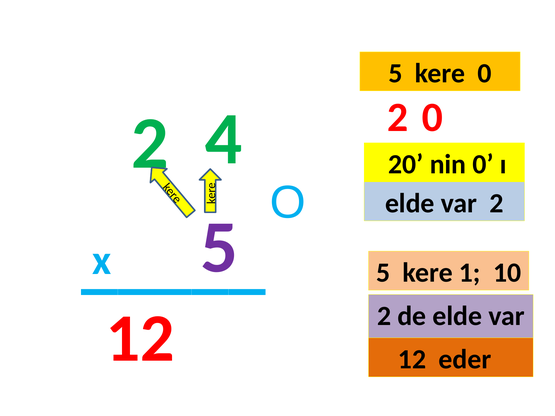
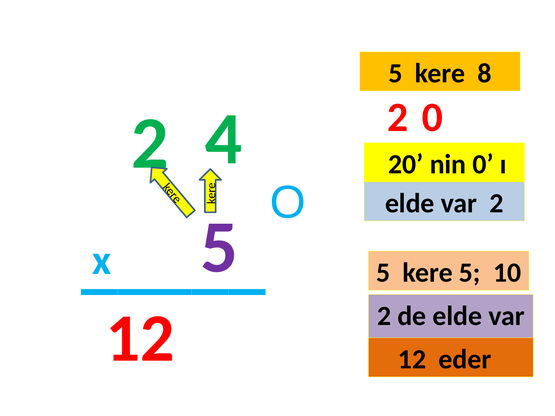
kere 0: 0 -> 8 (485, 73)
kere 1: 1 -> 5 (470, 273)
